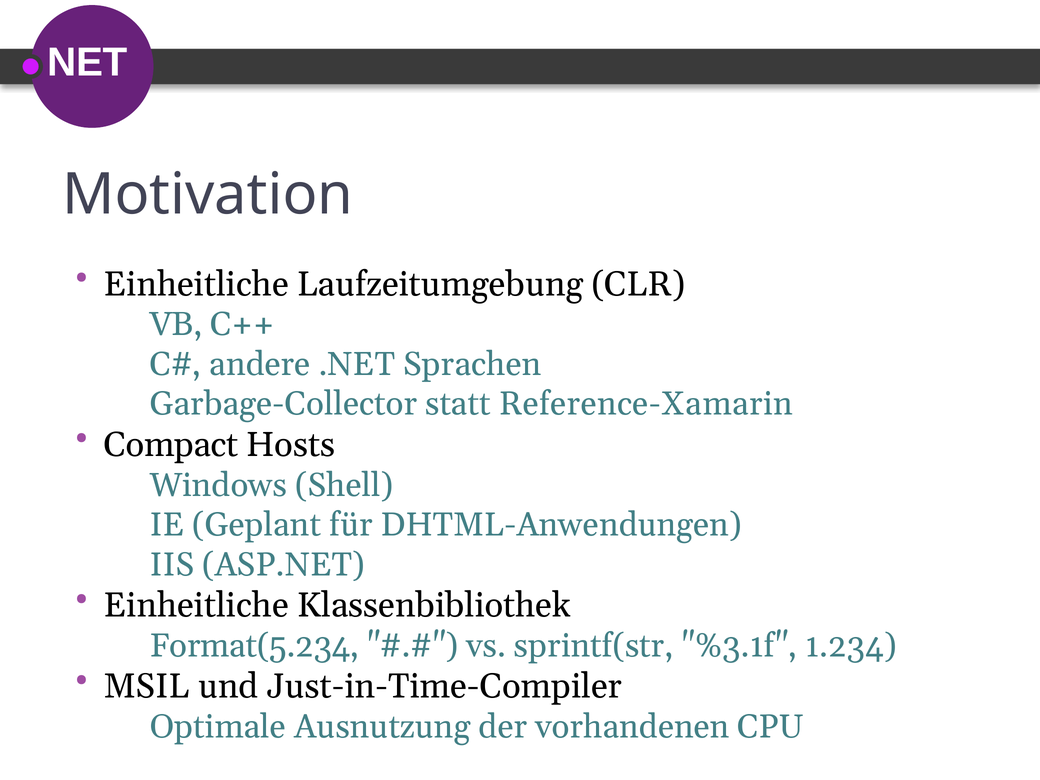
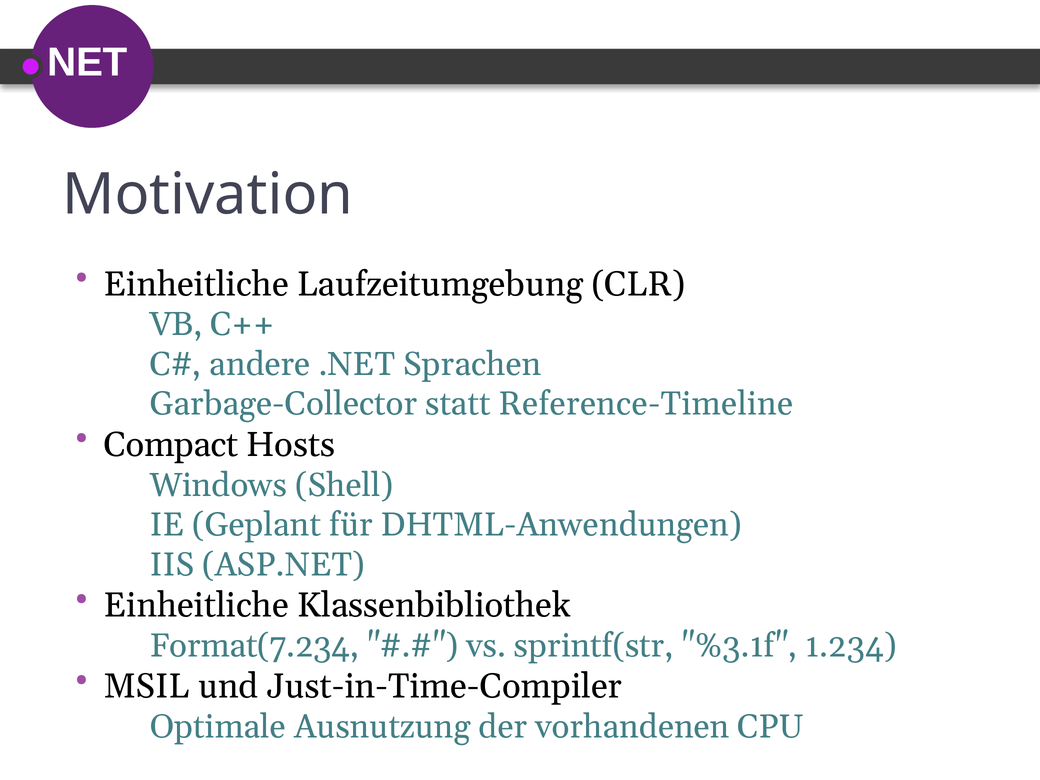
Reference-Xamarin: Reference-Xamarin -> Reference-Timeline (646, 404)
Format(5.234: Format(5.234 -> Format(7.234 (254, 646)
